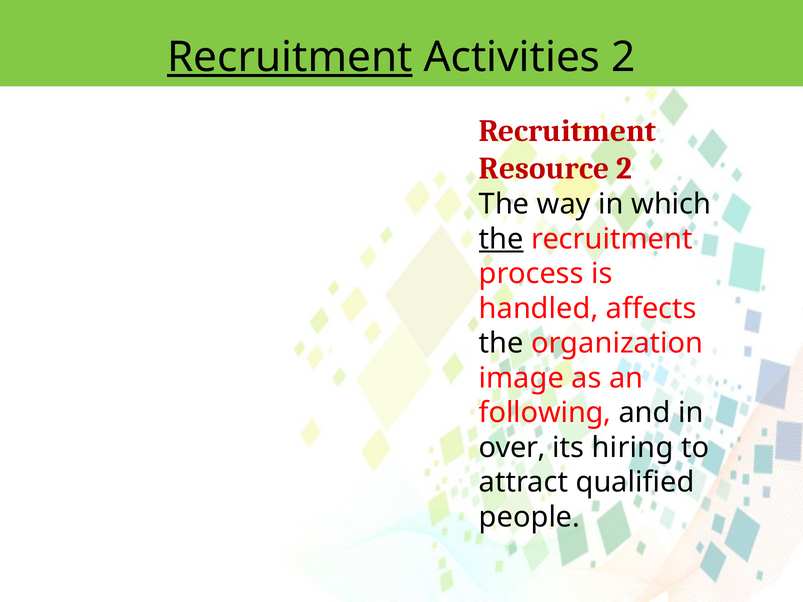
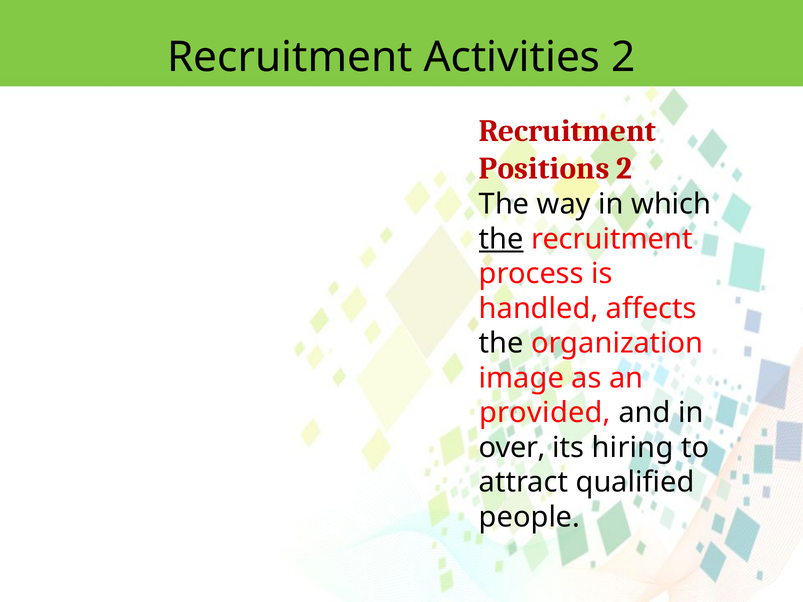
Recruitment underline: present -> none (290, 57)
Resource: Resource -> Positions (544, 168)
following: following -> provided (545, 413)
